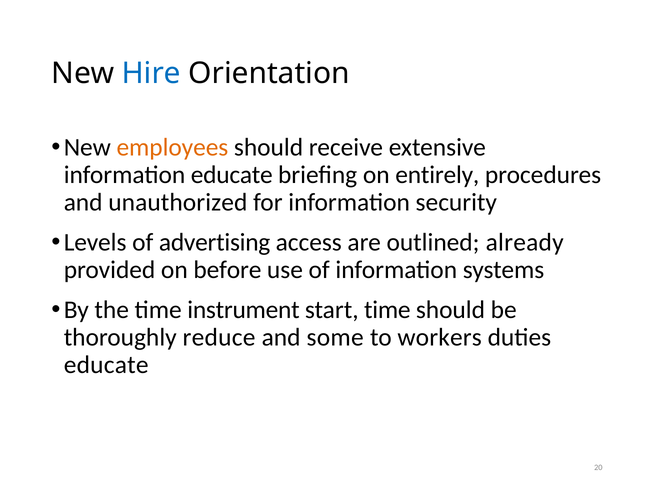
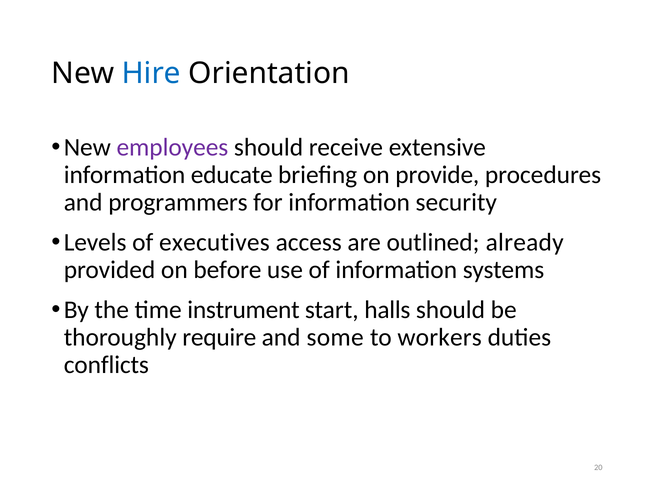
employees colour: orange -> purple (172, 147)
entirely: entirely -> provide (437, 175)
unauthorized: unauthorized -> programmers (178, 202)
advertising: advertising -> executives (214, 243)
start time: time -> halls (387, 310)
reduce: reduce -> require (219, 338)
educate: educate -> conflicts (106, 365)
